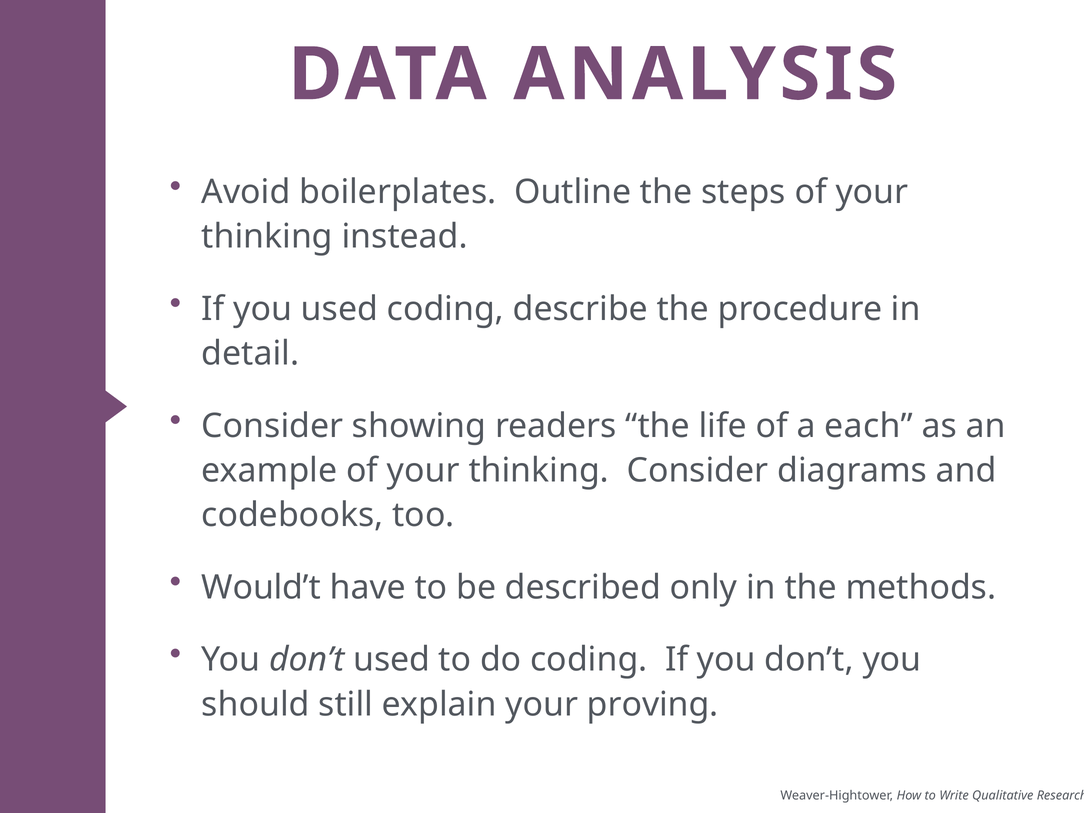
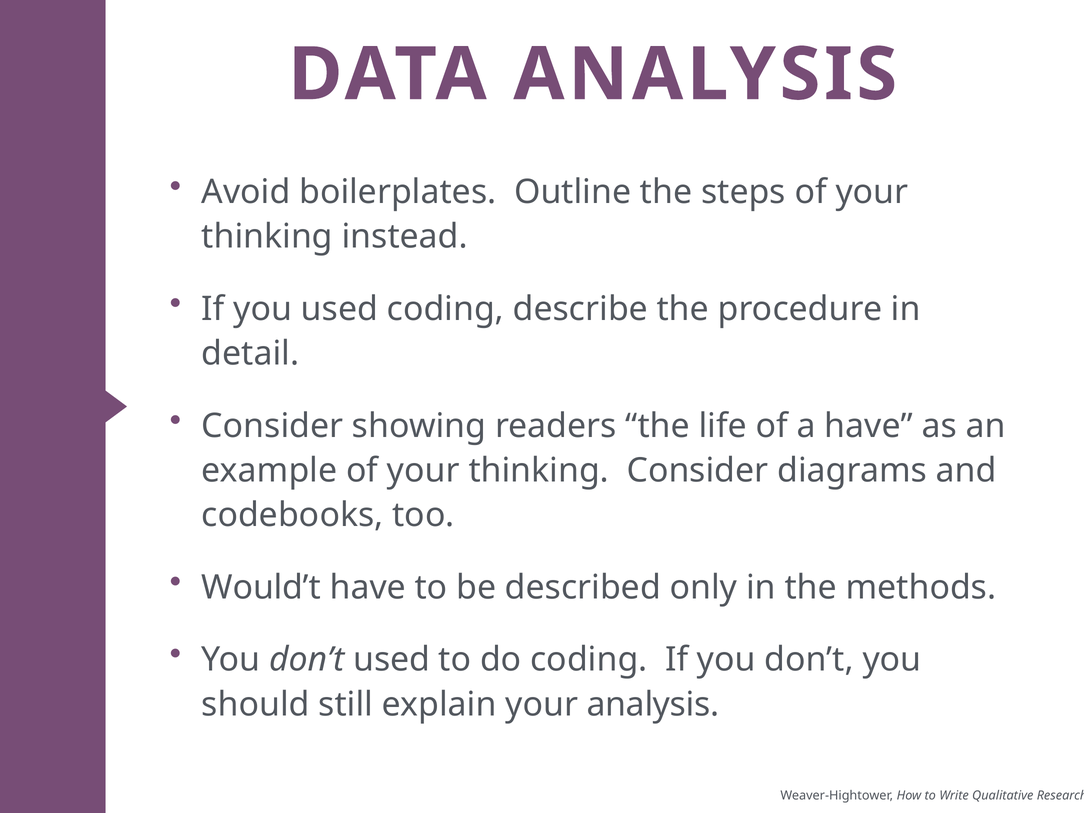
a each: each -> have (869, 426)
your proving: proving -> analysis (653, 704)
